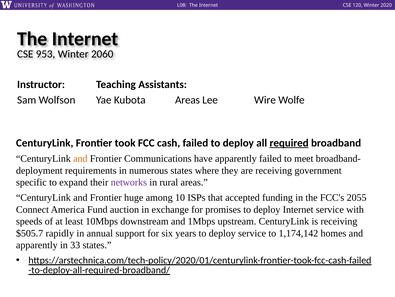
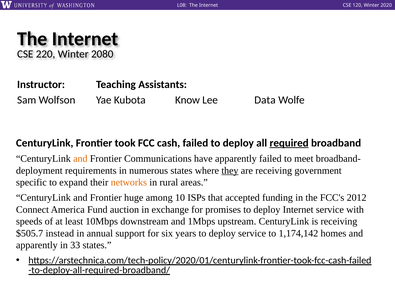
953: 953 -> 220 (46, 54)
2060: 2060 -> 2080 (102, 54)
Kubota Areas: Areas -> Know (188, 100)
Wire: Wire -> Data (265, 100)
they underline: none -> present (230, 170)
networks colour: purple -> orange (129, 182)
2055: 2055 -> 2012 (357, 197)
rapidly: rapidly -> instead (60, 233)
